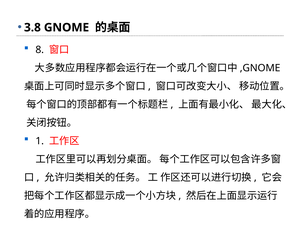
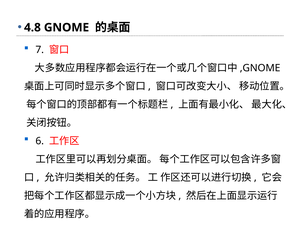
3.8: 3.8 -> 4.8 (32, 28)
8: 8 -> 7 (40, 50)
1: 1 -> 6 (40, 141)
